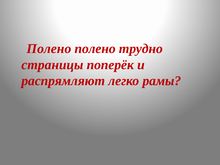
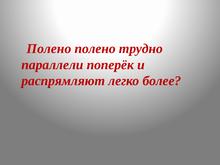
страницы: страницы -> параллели (52, 65)
рамы: рамы -> более (162, 81)
